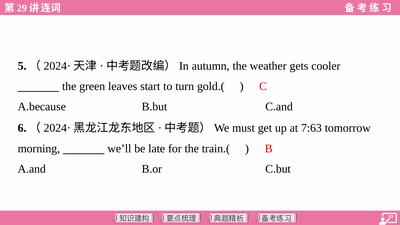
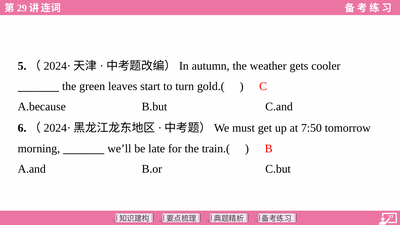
7:63: 7:63 -> 7:50 (311, 128)
